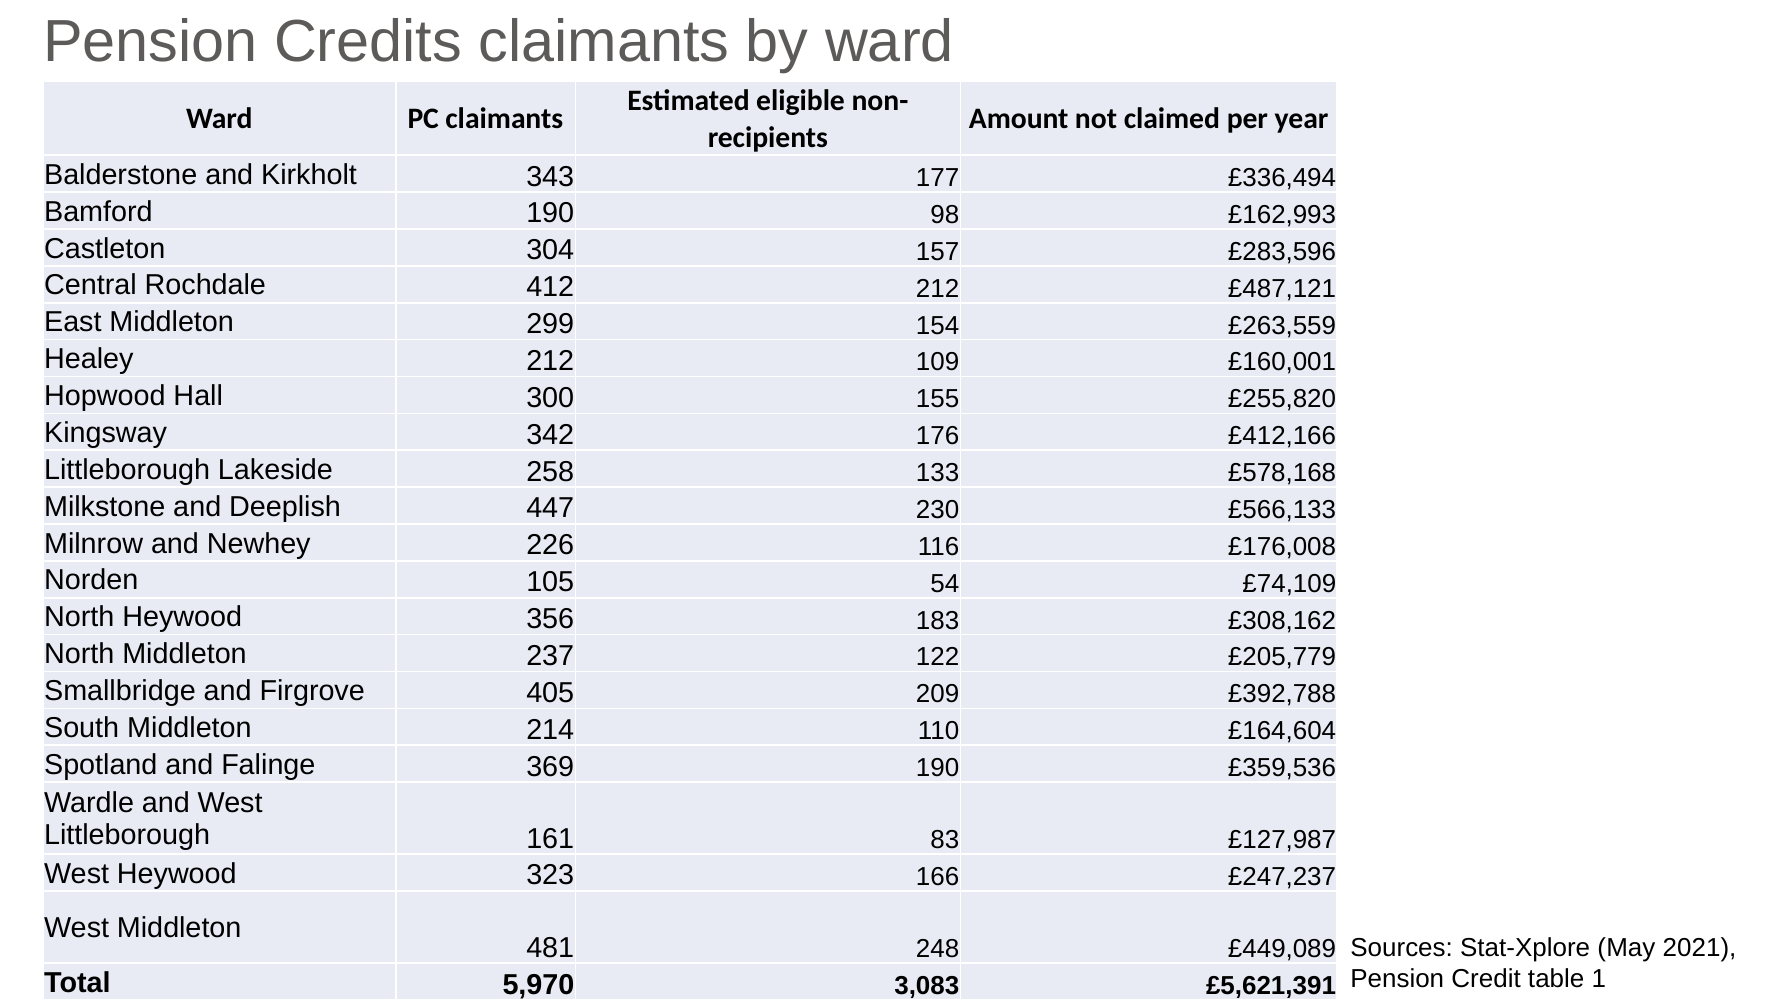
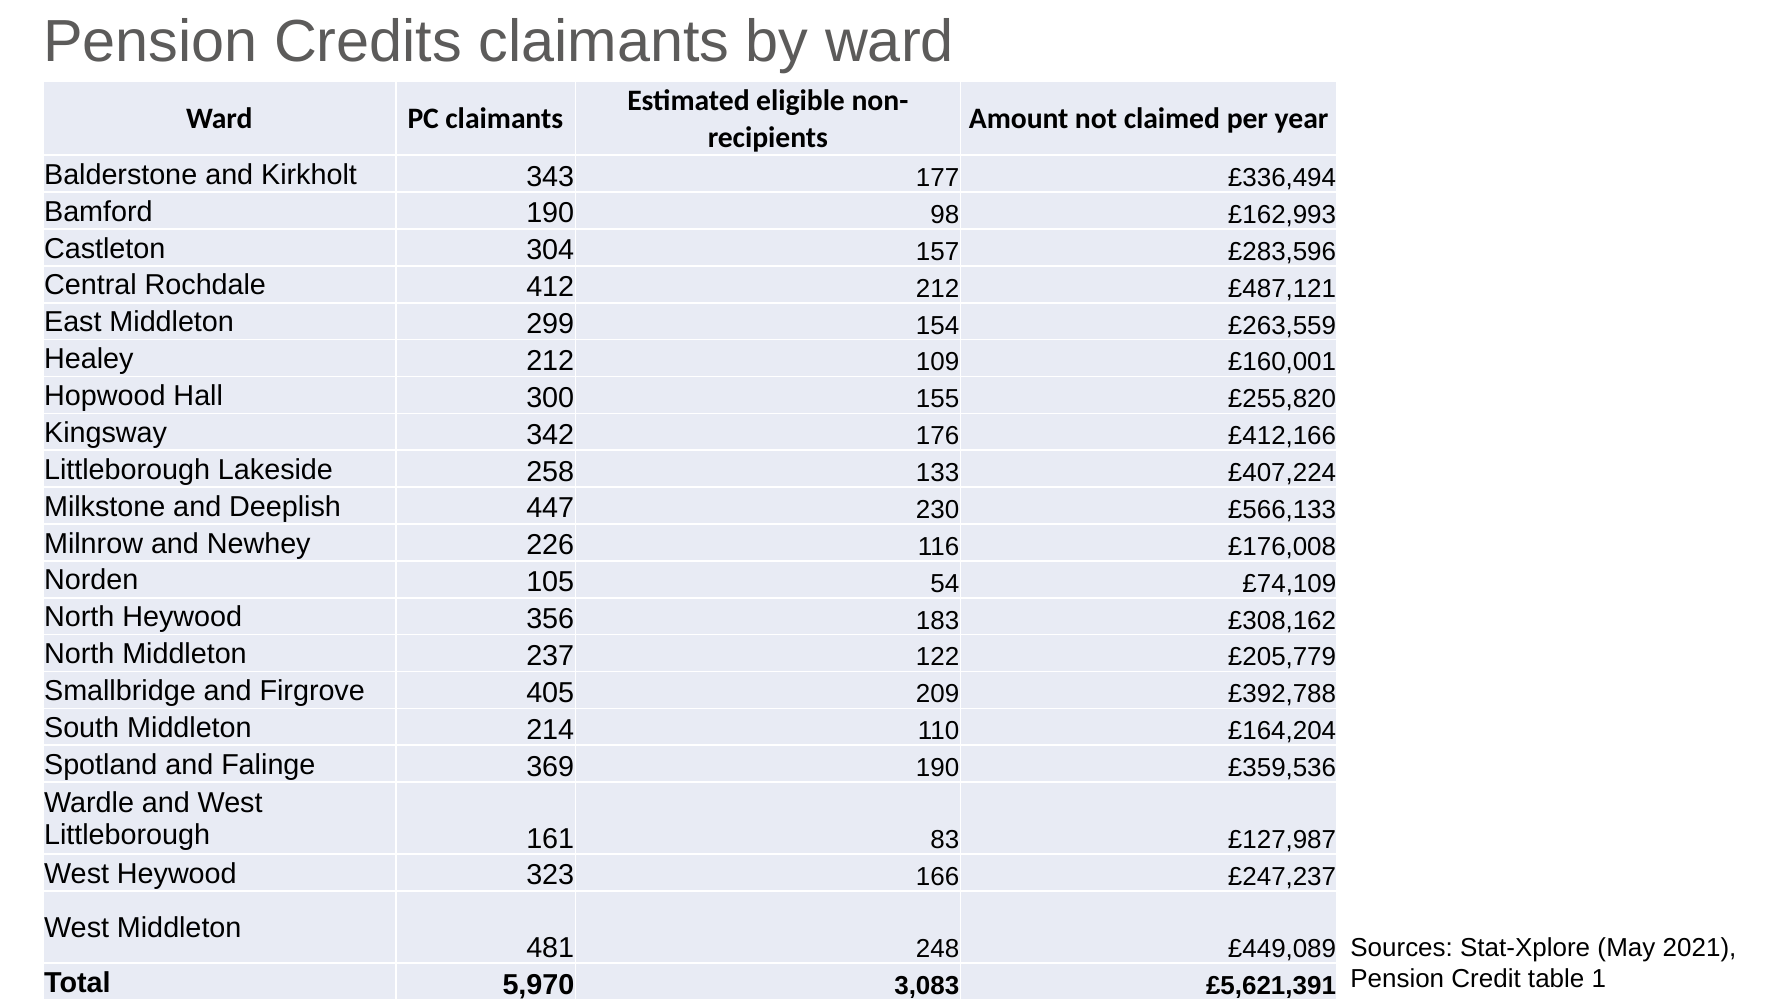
£578,168: £578,168 -> £407,224 (1282, 473)
£164,604: £164,604 -> £164,204 (1282, 731)
